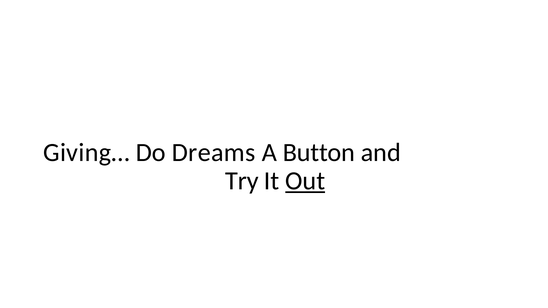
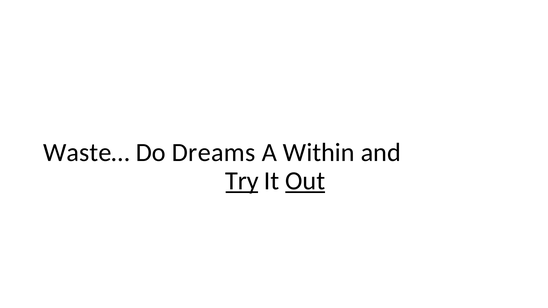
Giving…: Giving… -> Waste… (86, 153)
Button: Button -> Within (319, 153)
Try underline: none -> present (242, 181)
